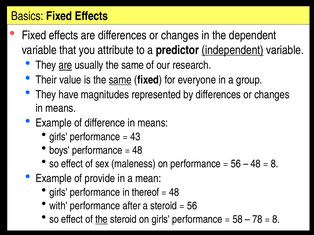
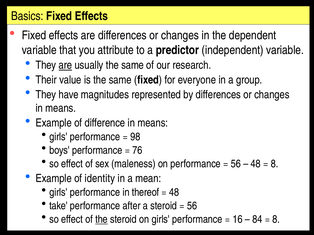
independent underline: present -> none (233, 50)
same underline: present -> none (120, 80)
43: 43 -> 98 (135, 137)
48: 48 -> 76 (137, 151)
provide: provide -> identity (100, 179)
with: with -> take (58, 206)
58: 58 -> 16 (238, 220)
78: 78 -> 84 (257, 220)
